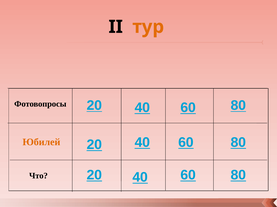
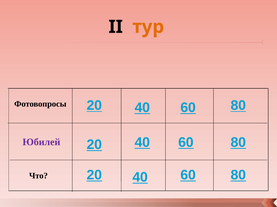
Юбилей colour: orange -> purple (41, 142)
